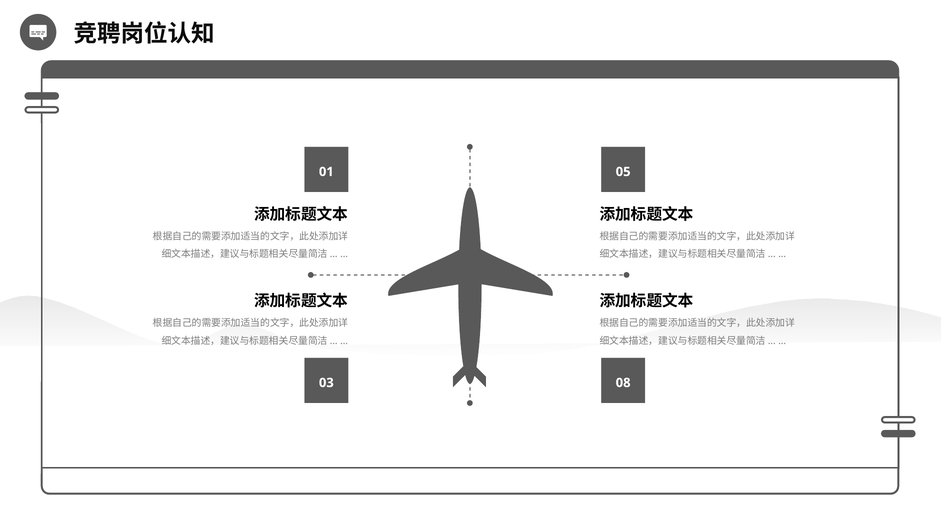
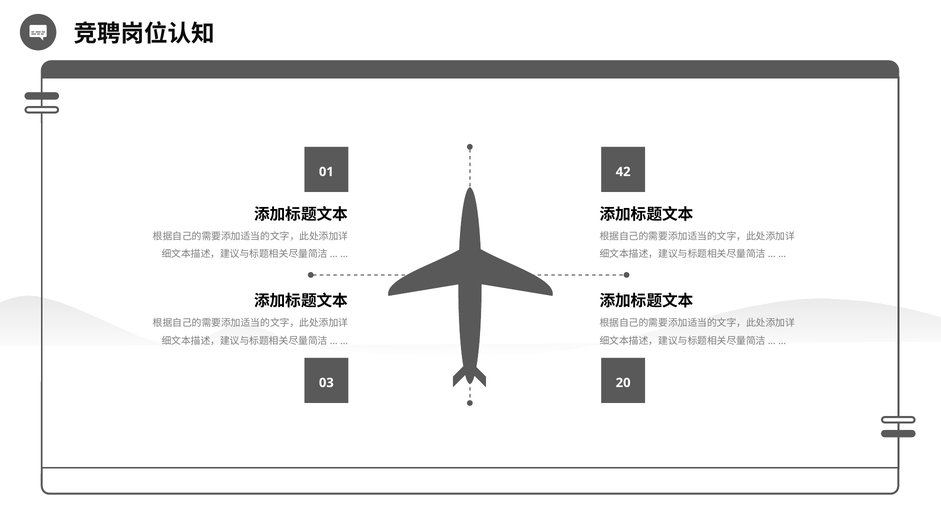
05: 05 -> 42 (623, 172)
08: 08 -> 20 (623, 383)
